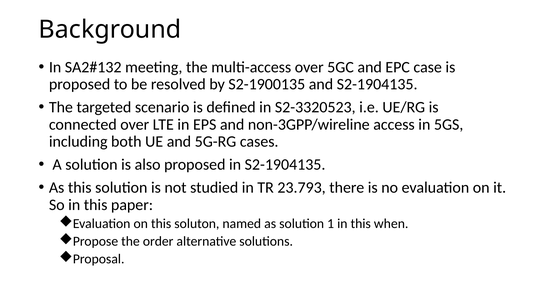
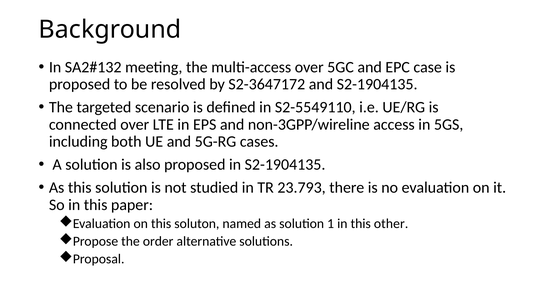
S2-1900135: S2-1900135 -> S2-3647172 (267, 84)
S2-3320523: S2-3320523 -> S2-5549110 (315, 107)
when: when -> other (391, 223)
